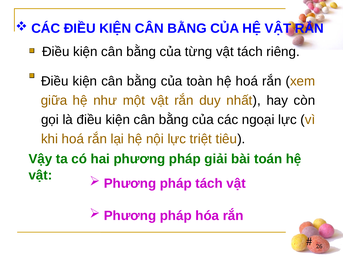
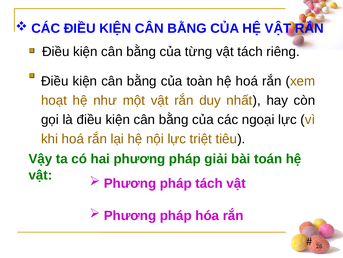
giữa: giữa -> hoạt (54, 100)
